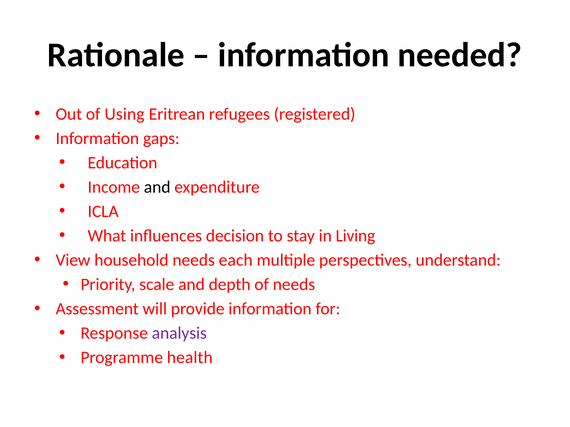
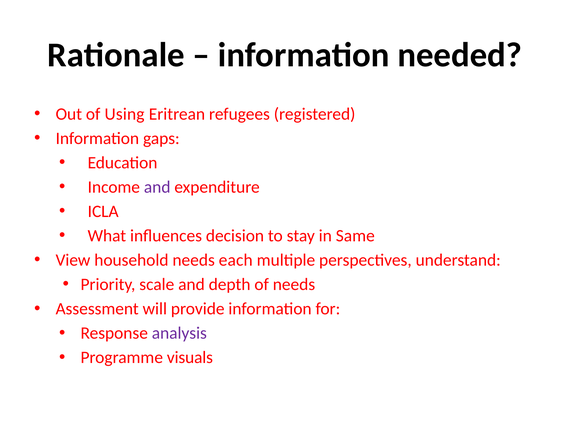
and colour: black -> purple (157, 187)
Living: Living -> Same (355, 236)
health: health -> visuals (190, 358)
